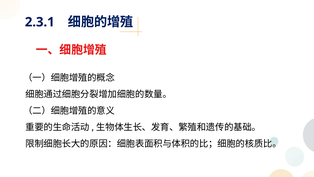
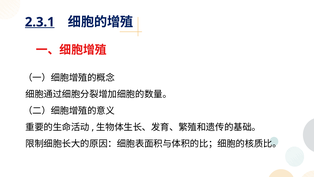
2.3.1 underline: none -> present (40, 22)
